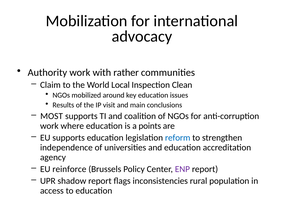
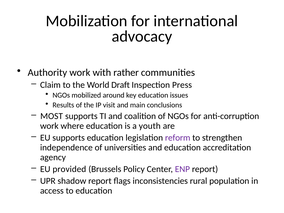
Local: Local -> Draft (121, 85)
Clean: Clean -> Press (182, 85)
points: points -> youth (150, 126)
reform colour: blue -> purple (178, 138)
reinforce: reinforce -> provided (69, 169)
